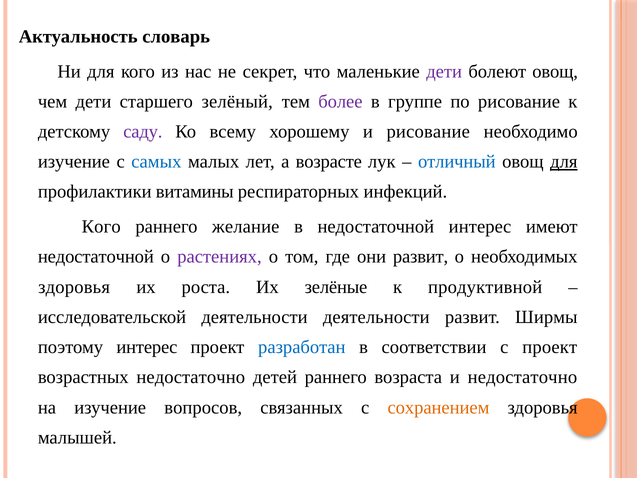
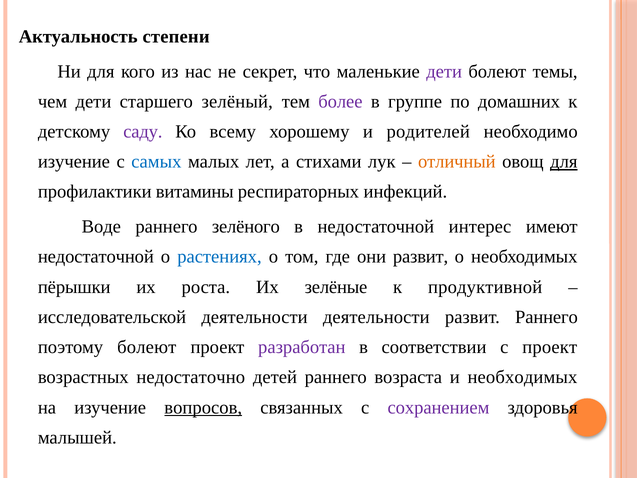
словарь: словарь -> степени (176, 37)
болеют овощ: овощ -> темы (555, 71)
по рисование: рисование -> домашних (519, 101)
и рисование: рисование -> родителей (428, 132)
возрасте: возрасте -> стихами (329, 162)
отличный colour: blue -> orange (457, 162)
Кого: Кого -> Воде (101, 227)
желание: желание -> зелёного (246, 227)
растениях colour: purple -> blue (219, 257)
здоровья: здоровья -> пёрышки (74, 287)
развит Ширмы: Ширмы -> Раннего (546, 317)
поэтому интерес: интерес -> болеют (147, 347)
разработан colour: blue -> purple (302, 347)
и недостаточно: недостаточно -> необходимых (522, 377)
вопросов underline: none -> present (203, 407)
сохранением colour: orange -> purple (438, 407)
